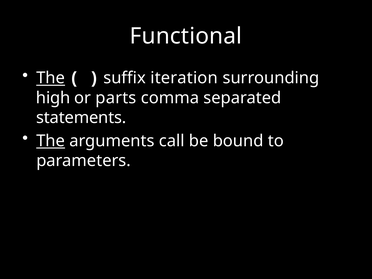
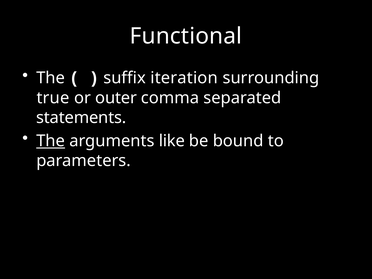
The underline: present -> none (51, 78)
high: high -> true (53, 98)
parts: parts -> outer (116, 98)
call: call -> like (172, 141)
